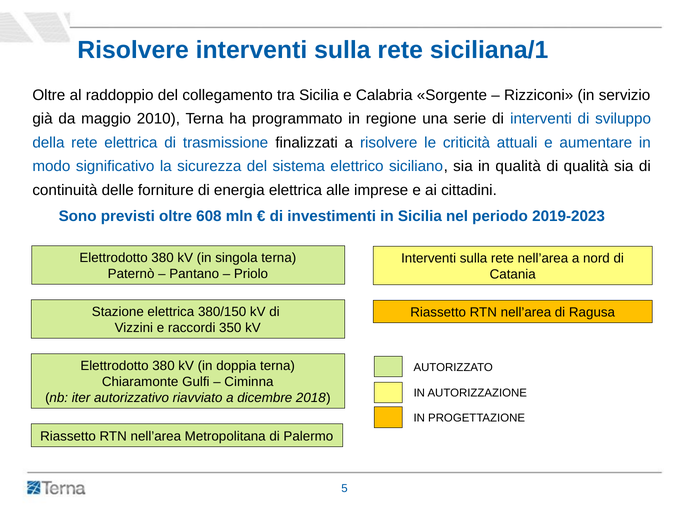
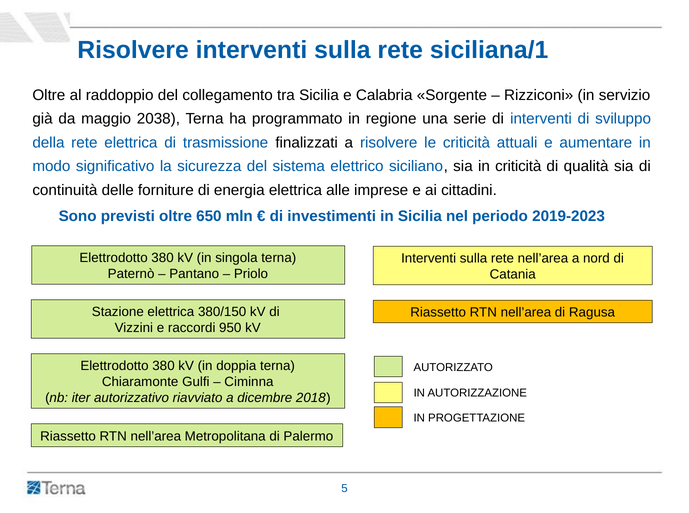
2010: 2010 -> 2038 (158, 119)
in qualità: qualità -> criticità (518, 167)
608: 608 -> 650 (209, 216)
350: 350 -> 950 (230, 328)
